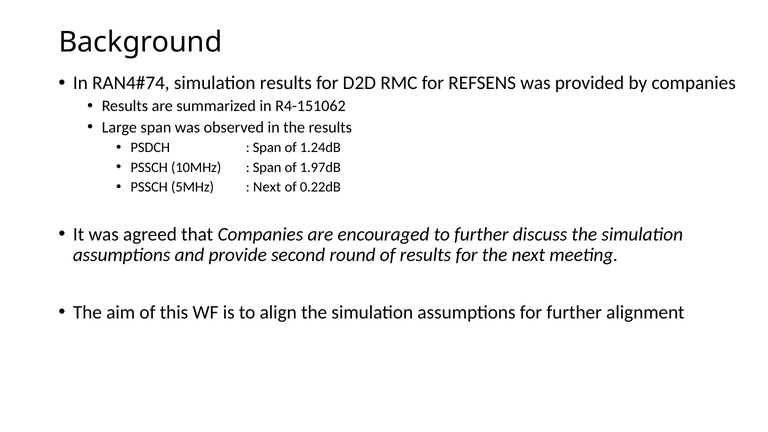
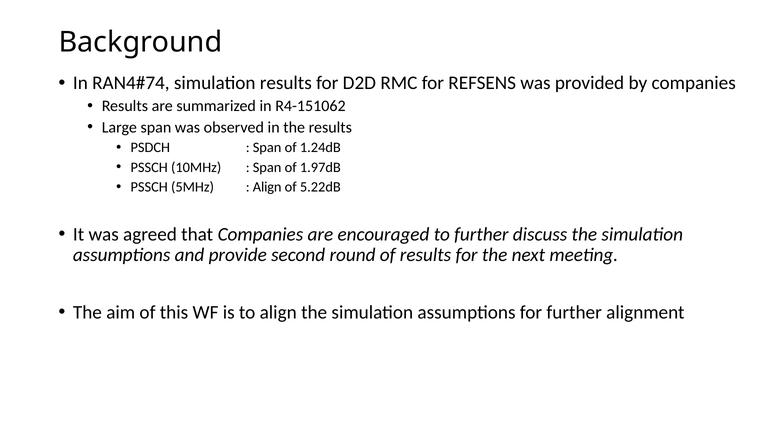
Next: Next -> Align (267, 187)
0.22dB: 0.22dB -> 5.22dB (320, 187)
